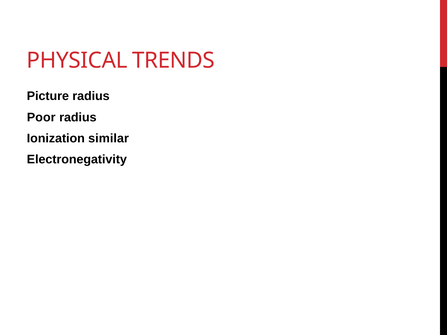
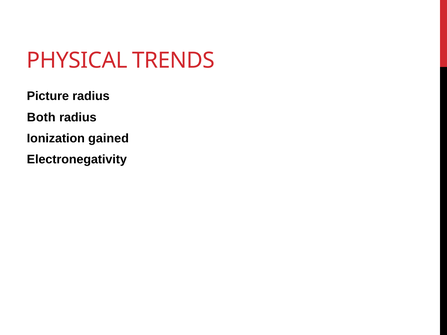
Poor: Poor -> Both (41, 117)
similar: similar -> gained (109, 138)
